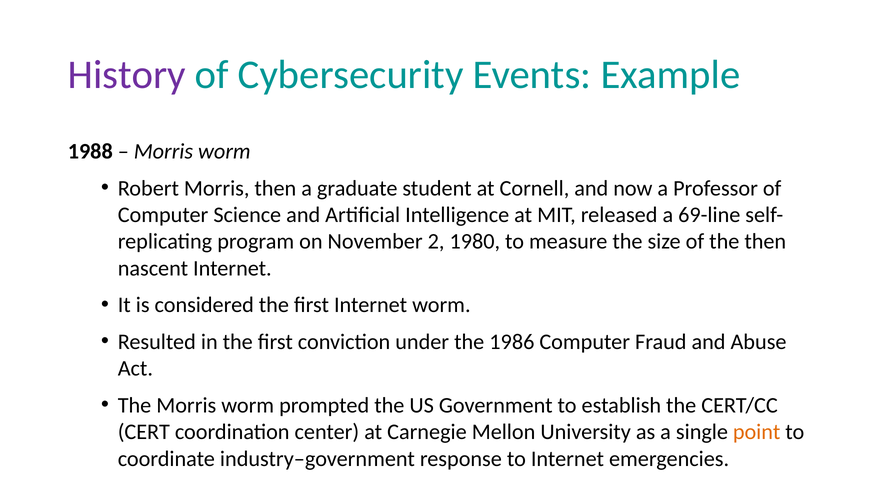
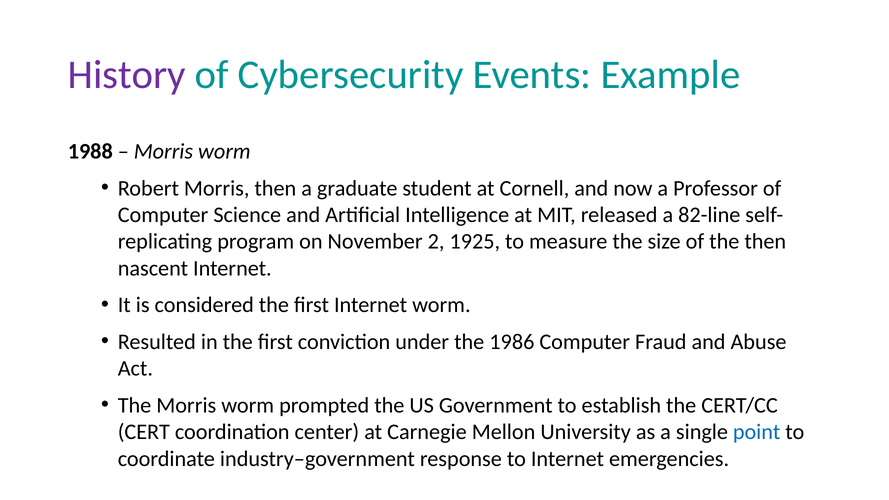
69-line: 69-line -> 82-line (709, 215)
1980: 1980 -> 1925 (475, 242)
point colour: orange -> blue (757, 432)
